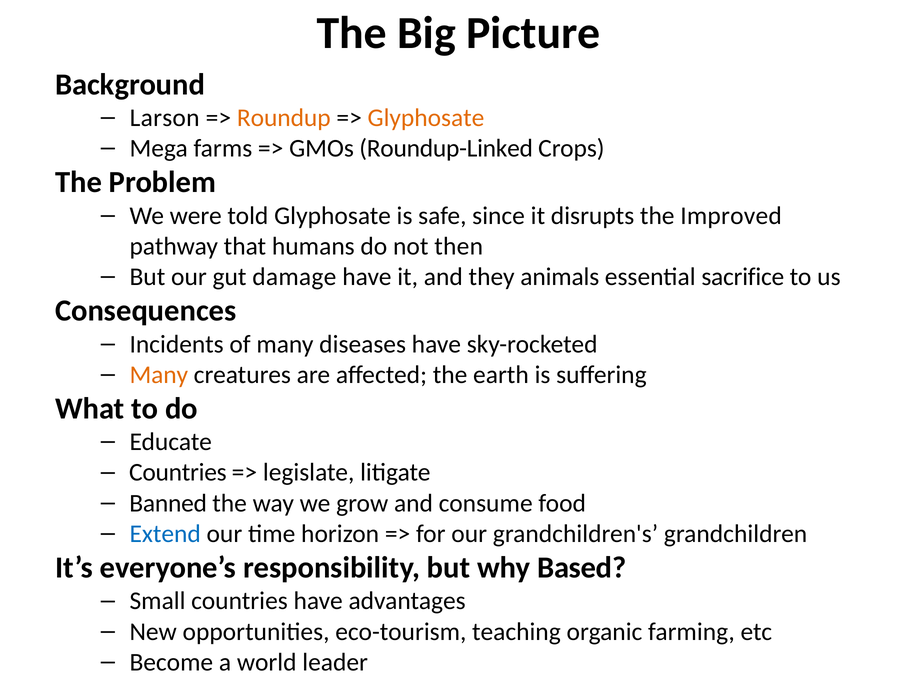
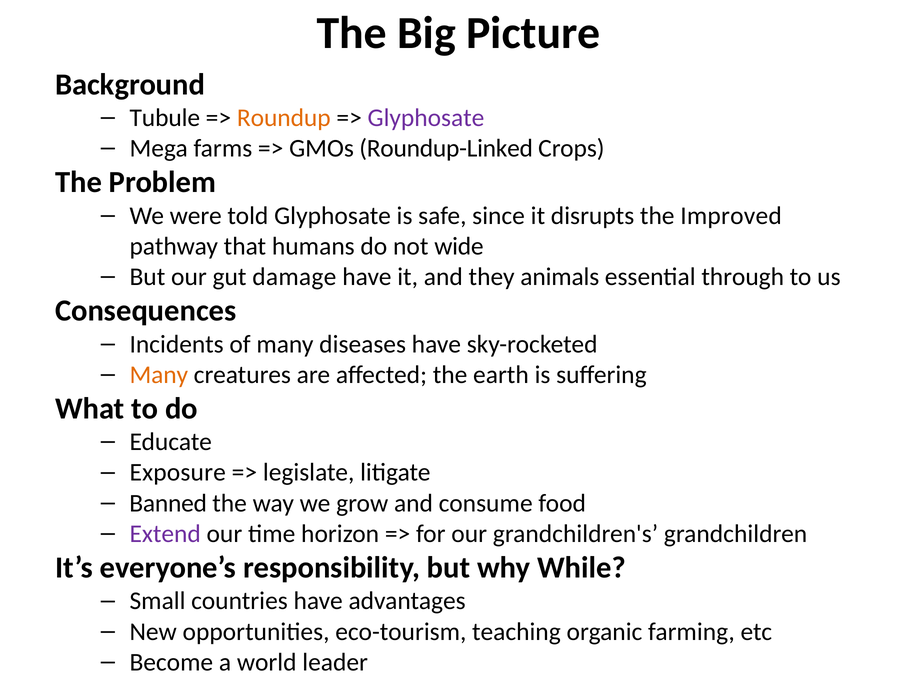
Larson: Larson -> Tubule (165, 118)
Glyphosate colour: orange -> purple (426, 118)
then: then -> wide (459, 246)
sacrifice: sacrifice -> through (743, 277)
Countries: Countries -> Exposure (178, 472)
Extend colour: blue -> purple (165, 534)
Based: Based -> While (582, 568)
